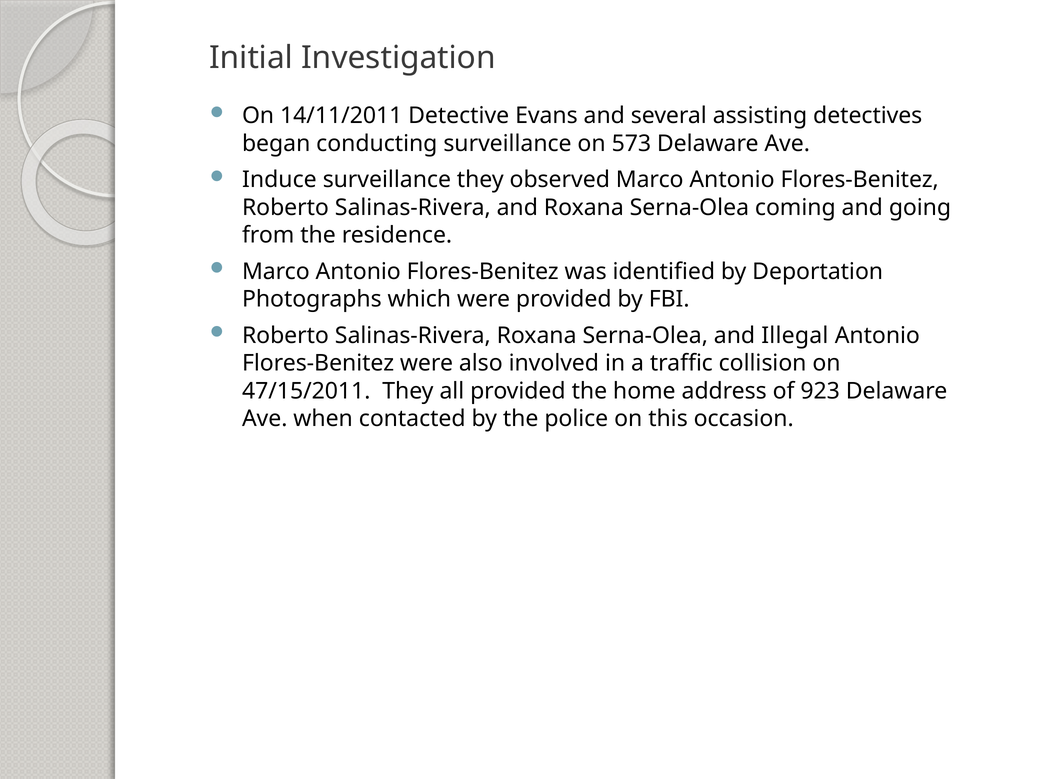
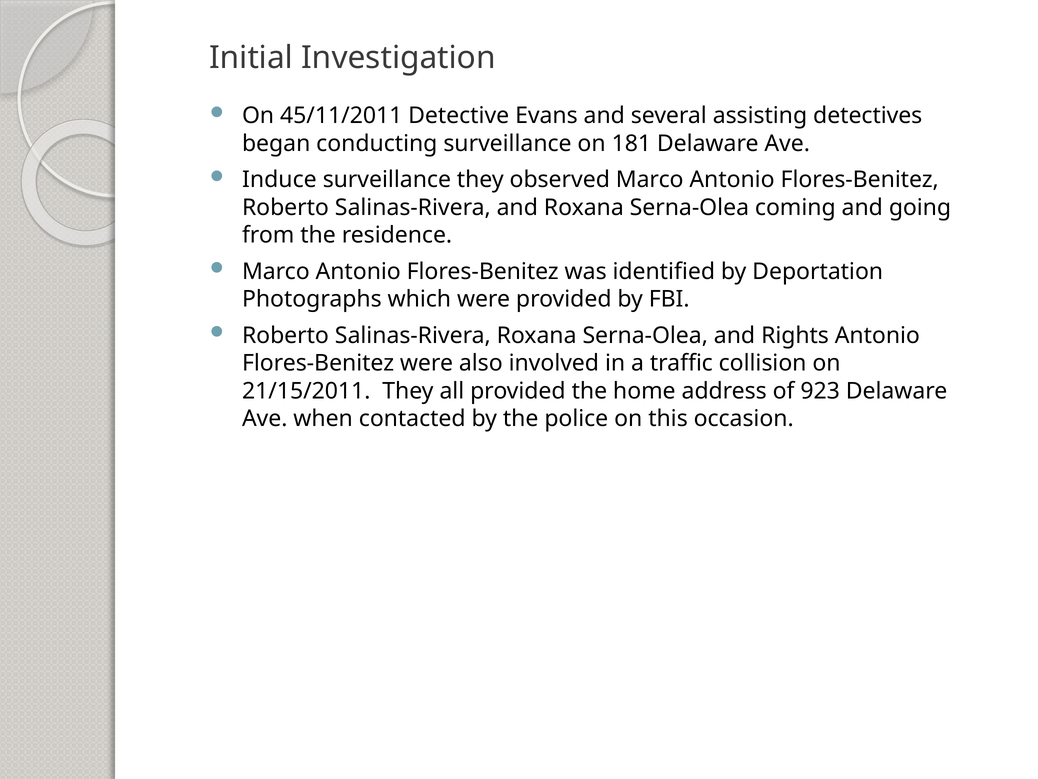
14/11/2011: 14/11/2011 -> 45/11/2011 (341, 116)
573: 573 -> 181 (631, 143)
Illegal: Illegal -> Rights (795, 335)
47/15/2011: 47/15/2011 -> 21/15/2011 (306, 391)
